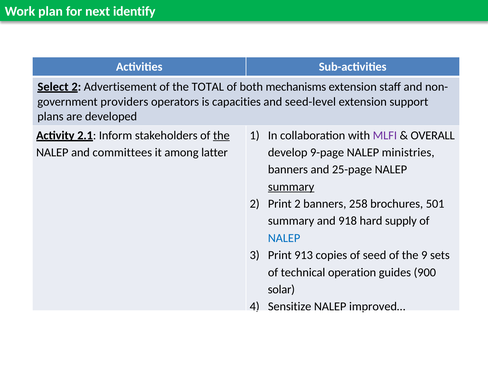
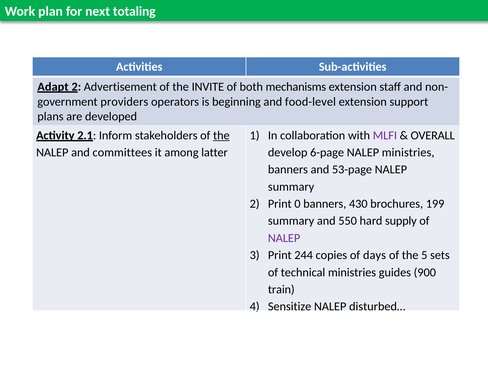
identify: identify -> totaling (134, 11)
Select: Select -> Adapt (53, 87)
TOTAL: TOTAL -> INVITE (208, 87)
capacities: capacities -> beginning (236, 102)
seed-level: seed-level -> food-level (310, 102)
9-page: 9-page -> 6-page (327, 152)
25-page: 25-page -> 53-page (352, 170)
summary underline: present -> none (291, 187)
Print 2: 2 -> 0 (297, 204)
258: 258 -> 430 (358, 204)
501: 501 -> 199 (435, 204)
918: 918 -> 550 (348, 221)
NALEP colour: blue -> purple (284, 238)
913: 913 -> 244 (304, 255)
seed: seed -> days (375, 255)
9: 9 -> 5 (424, 255)
technical operation: operation -> ministries (352, 272)
solar: solar -> train (281, 289)
improved…: improved… -> disturbed… (377, 307)
